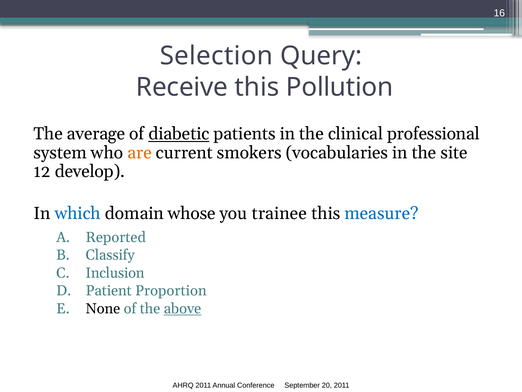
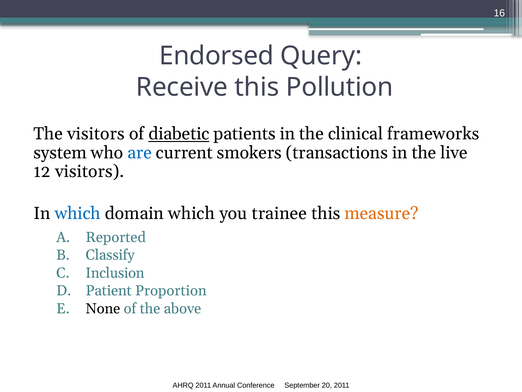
Selection: Selection -> Endorsed (217, 56)
The average: average -> visitors (96, 134)
professional: professional -> frameworks (433, 134)
are colour: orange -> blue (140, 153)
vocabularies: vocabularies -> transactions (337, 153)
site: site -> live (454, 153)
12 develop: develop -> visitors (90, 171)
domain whose: whose -> which (191, 213)
measure colour: blue -> orange (381, 213)
above underline: present -> none (183, 308)
